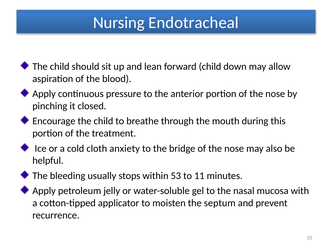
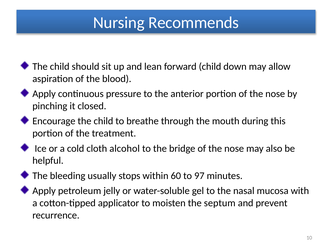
Endotracheal: Endotracheal -> Recommends (194, 23)
anxiety: anxiety -> alcohol (125, 148)
53: 53 -> 60 (176, 176)
11: 11 -> 97 (199, 176)
